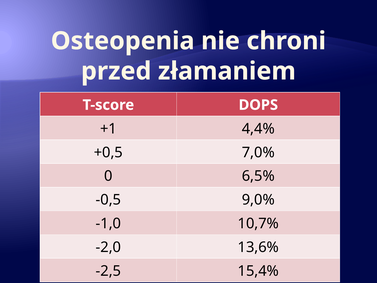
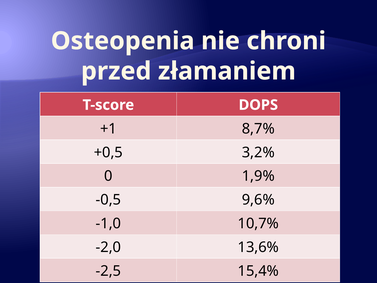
4,4%: 4,4% -> 8,7% (258, 129)
7,0%: 7,0% -> 3,2% (258, 152)
6,5%: 6,5% -> 1,9% (258, 176)
9,0%: 9,0% -> 9,6% (258, 200)
